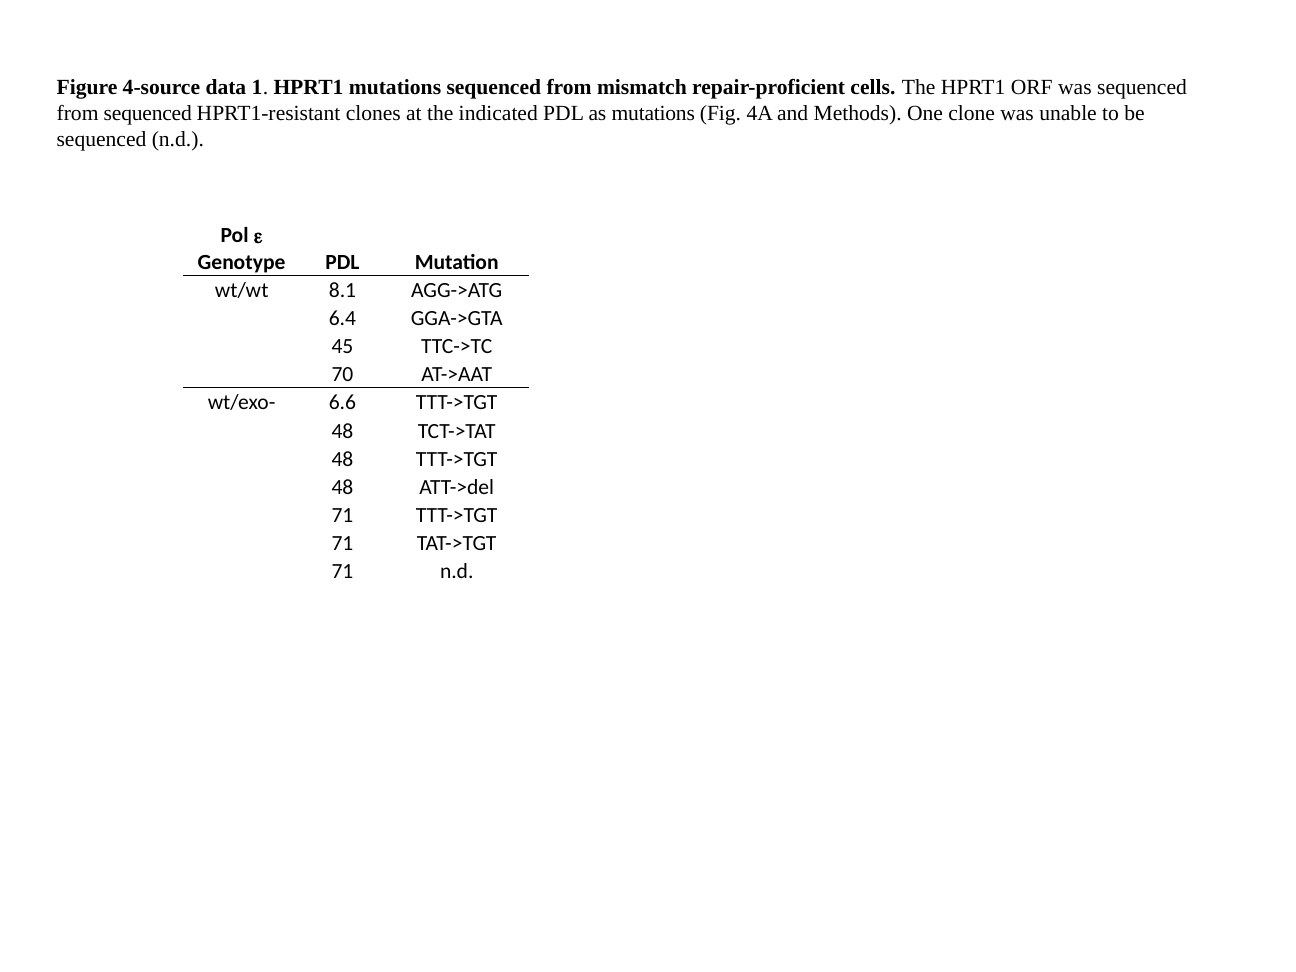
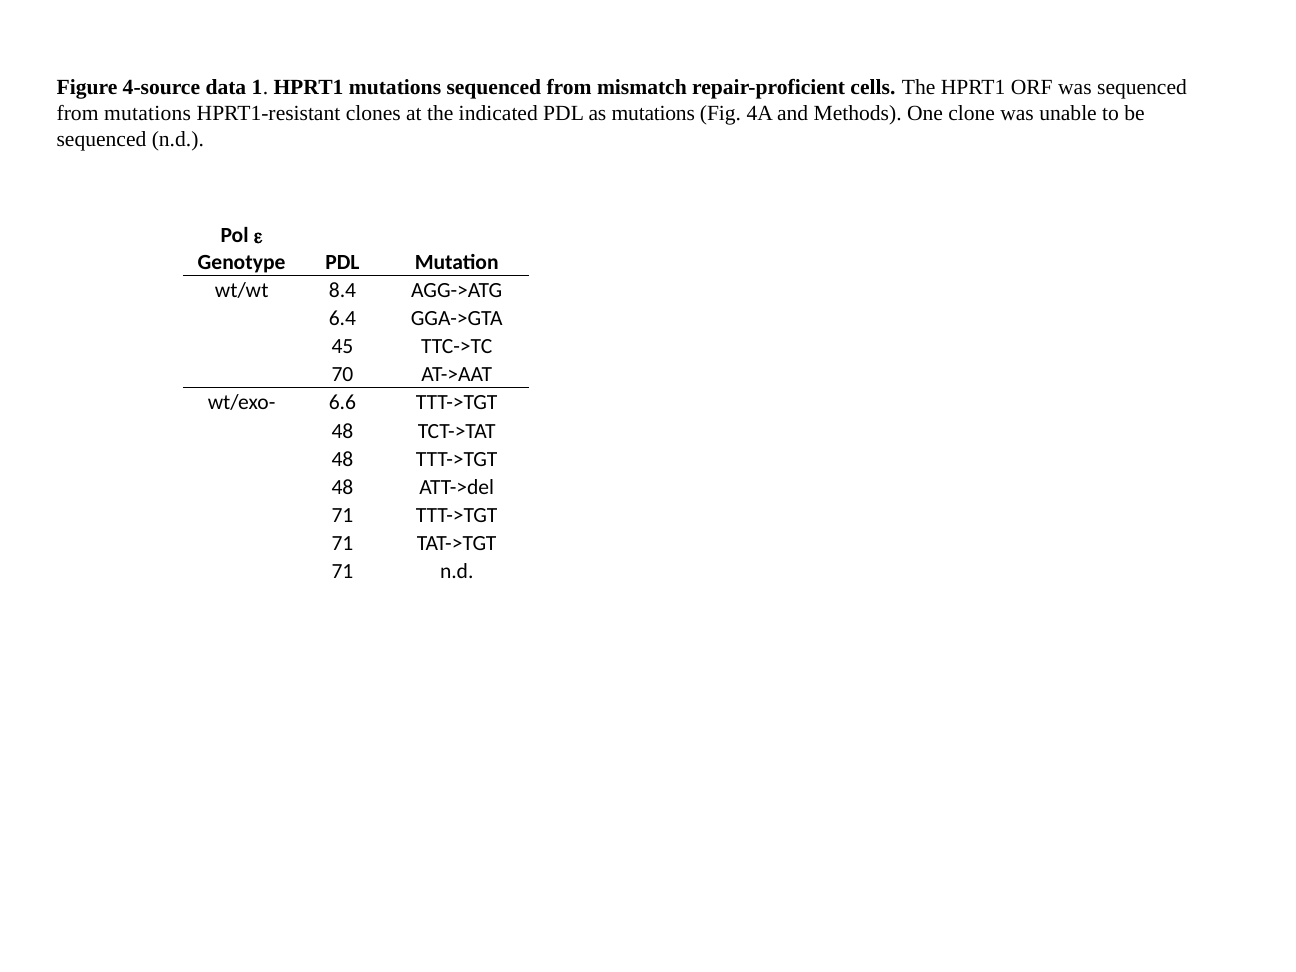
from sequenced: sequenced -> mutations (148, 113)
8.1: 8.1 -> 8.4 (342, 290)
